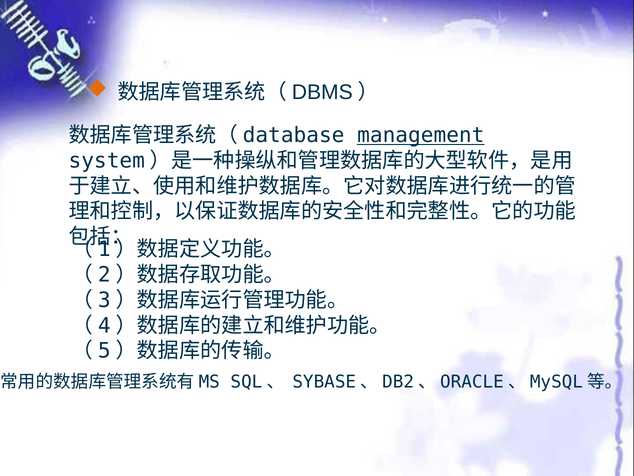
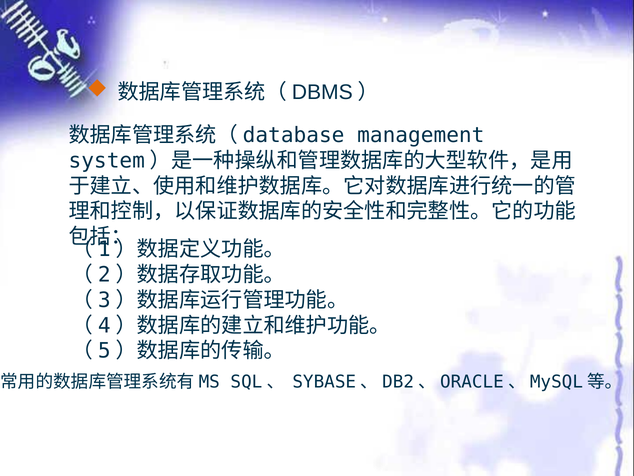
management underline: present -> none (421, 135)
